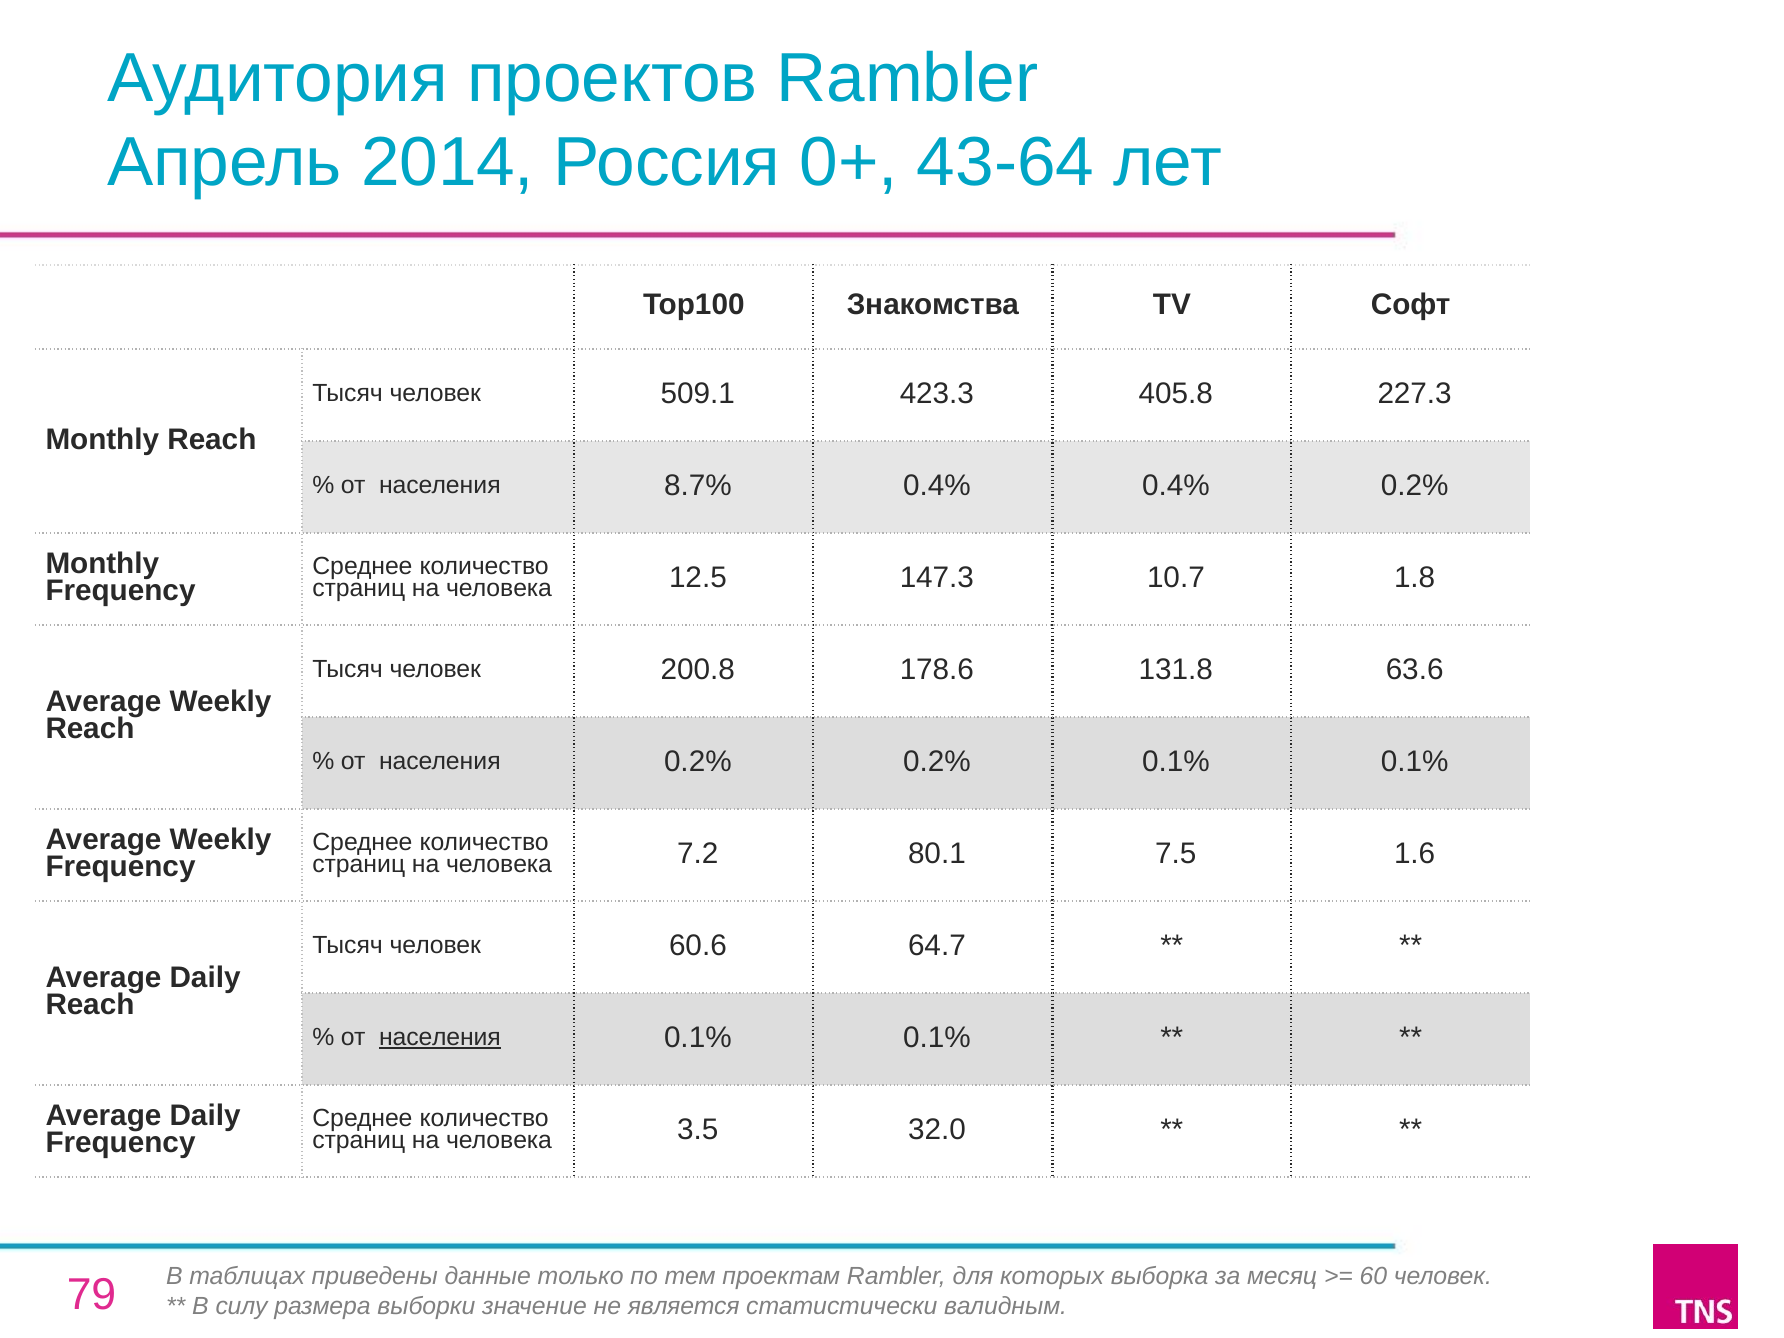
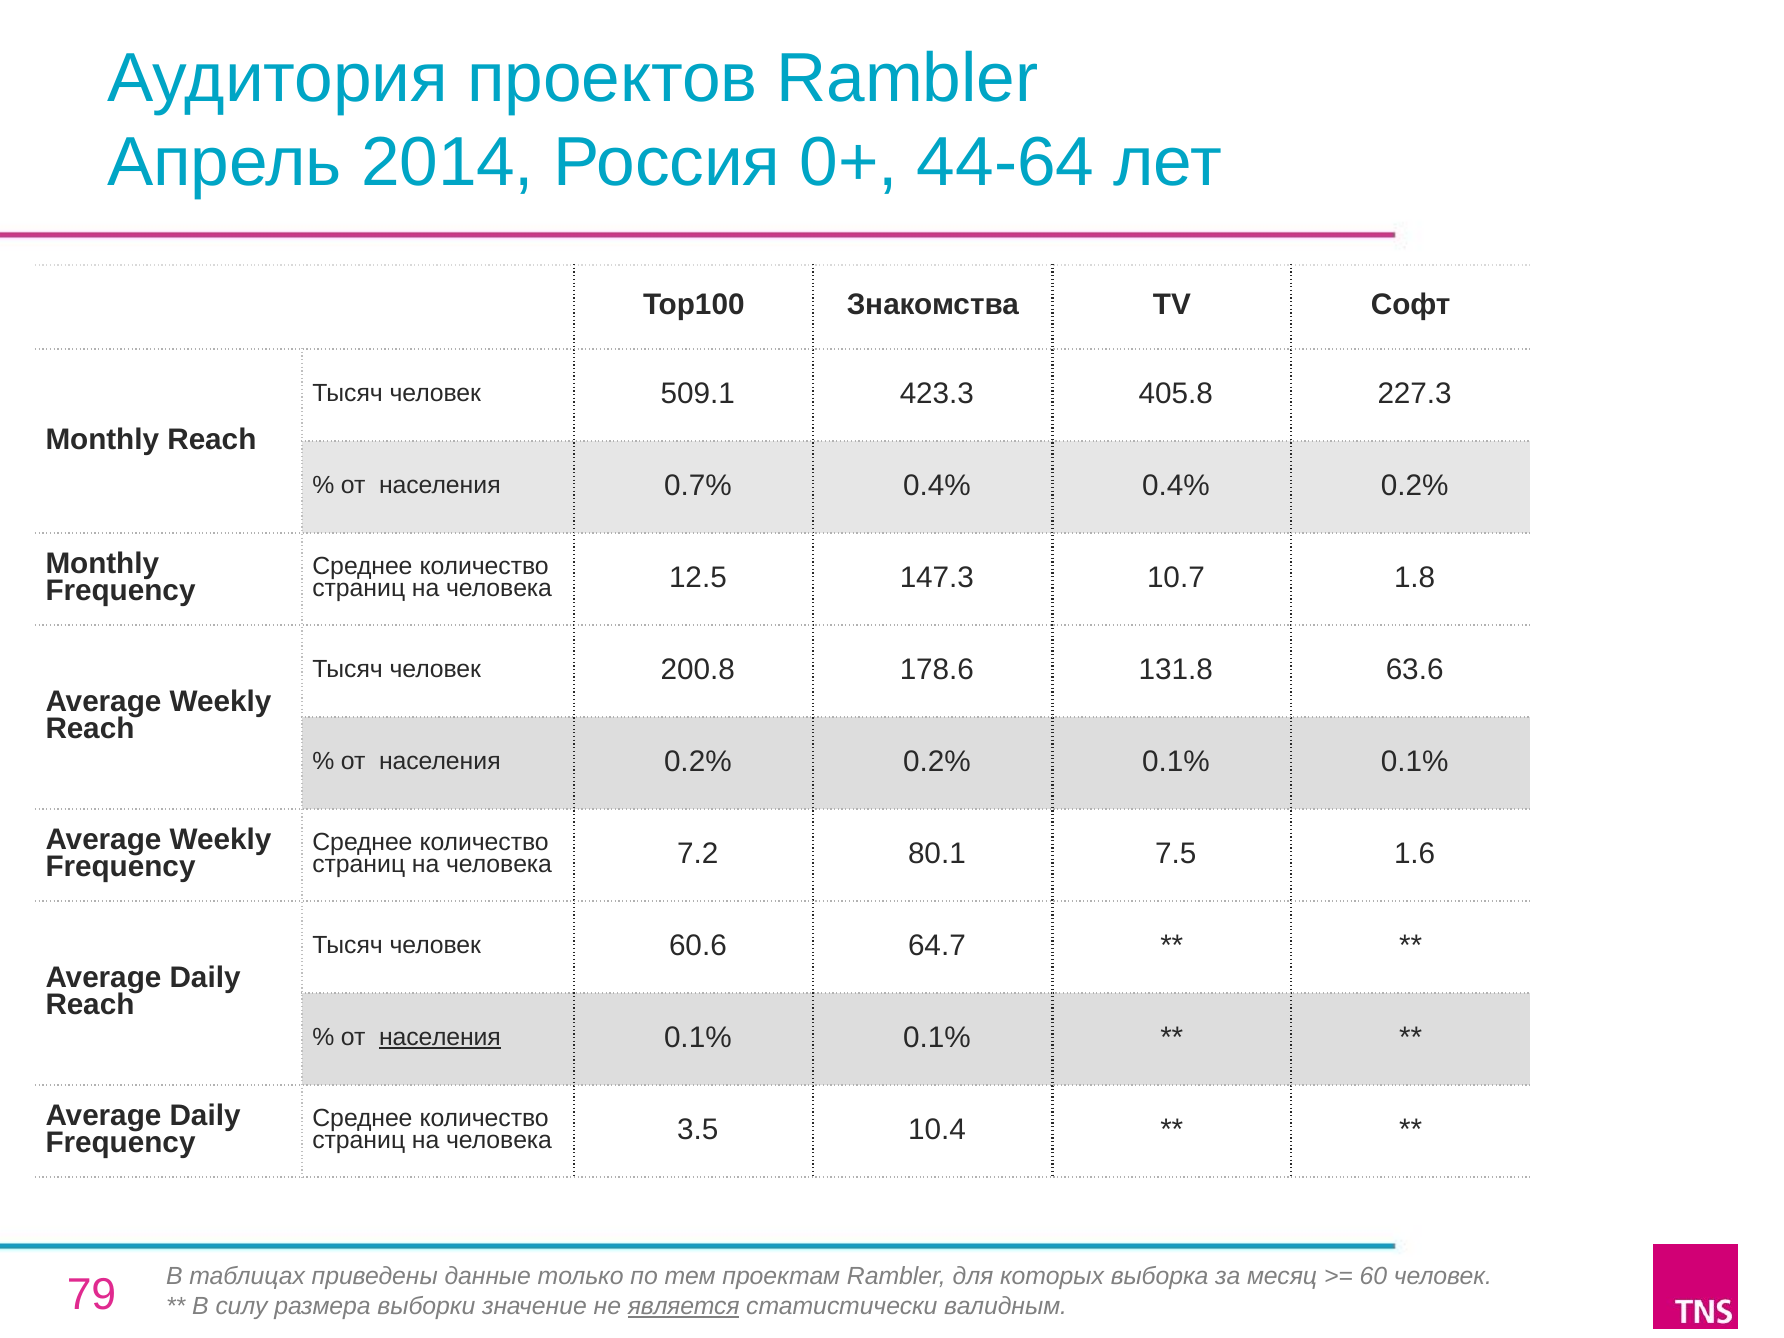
43-64: 43-64 -> 44-64 (1006, 162)
8.7%: 8.7% -> 0.7% (698, 485)
32.0: 32.0 -> 10.4 (937, 1129)
является underline: none -> present (684, 1307)
